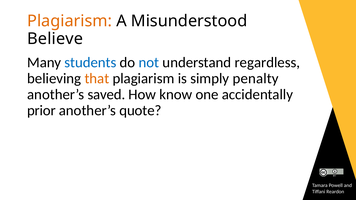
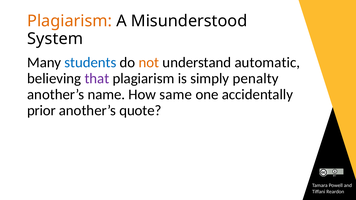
Believe: Believe -> System (55, 39)
not colour: blue -> orange (149, 63)
regardless: regardless -> automatic (267, 63)
that colour: orange -> purple (97, 79)
saved: saved -> name (106, 95)
know: know -> same (176, 95)
